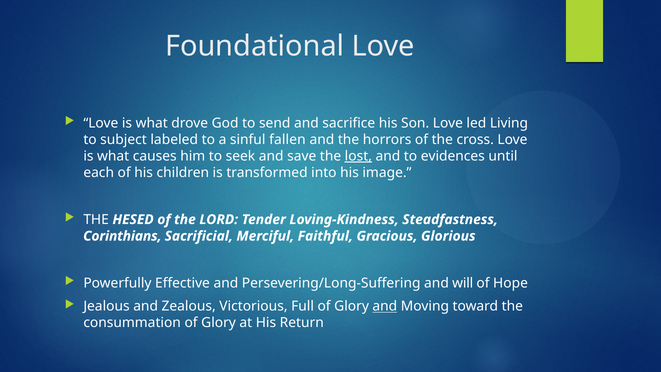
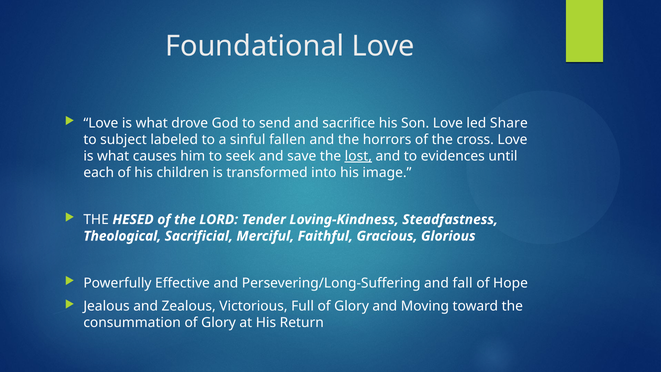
Living: Living -> Share (509, 123)
Corinthians: Corinthians -> Theological (122, 236)
will: will -> fall (463, 283)
and underline: present -> none (385, 306)
